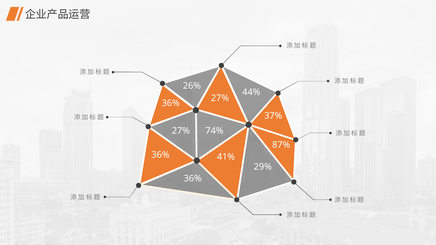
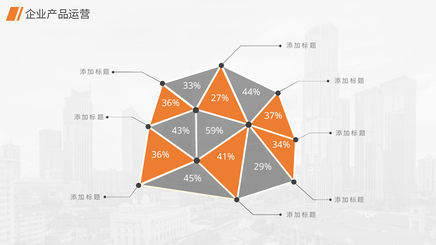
26%: 26% -> 33% (192, 86)
74%: 74% -> 59% (214, 131)
27%: 27% -> 43% (181, 131)
87%: 87% -> 34% (281, 145)
36%: 36% -> 45% (193, 179)
